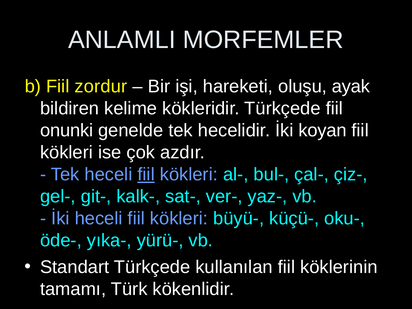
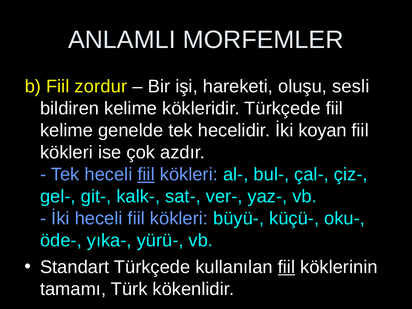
ayak: ayak -> sesli (351, 86)
onunki: onunki -> kelime (67, 130)
fiil underline: none -> present (286, 267)
